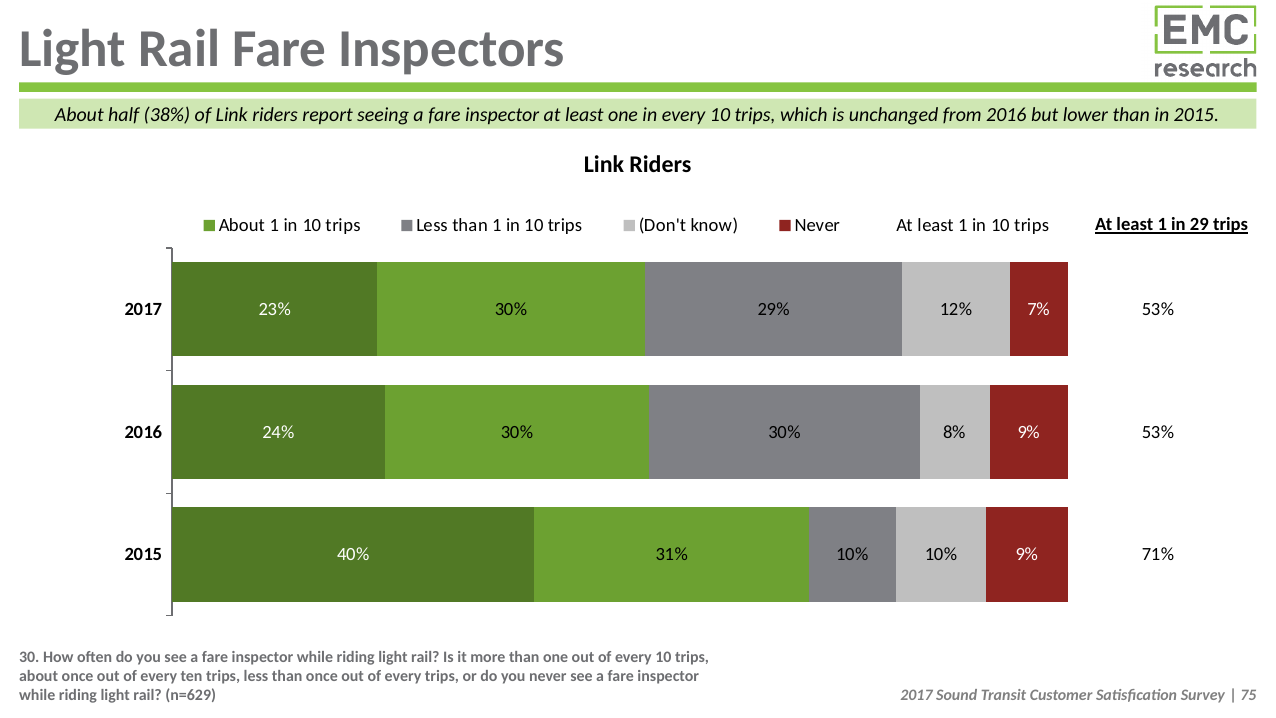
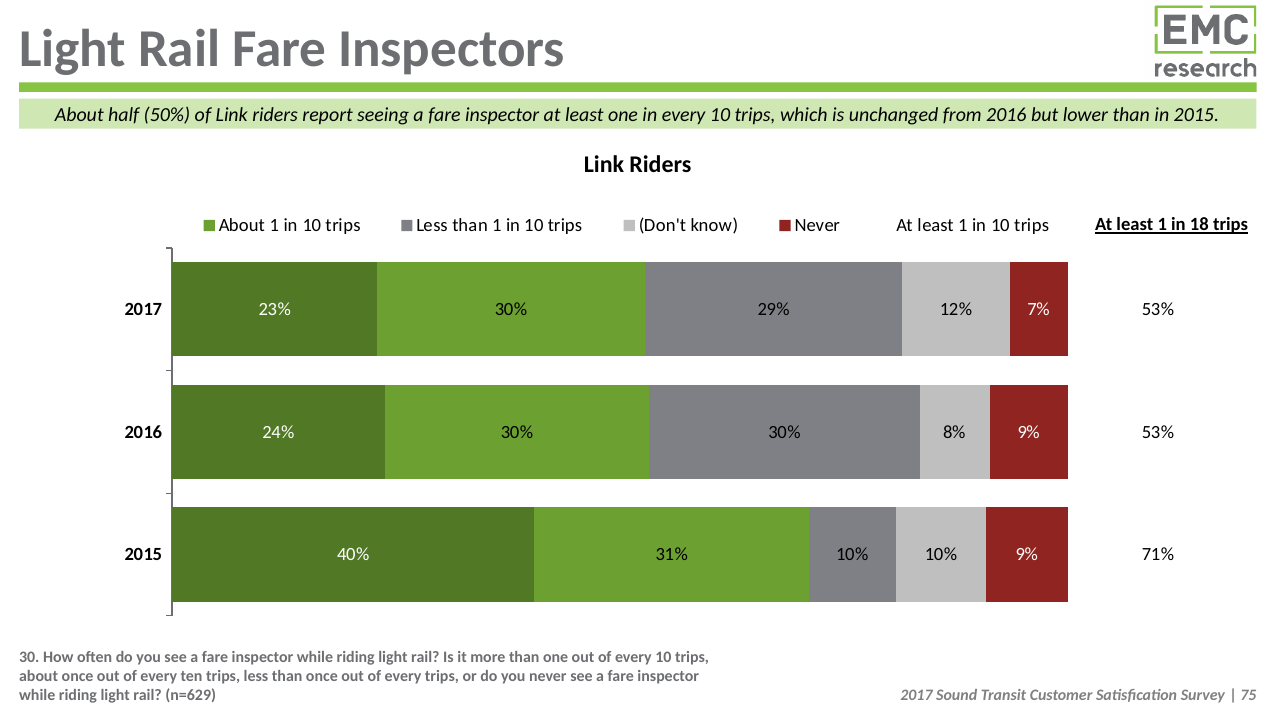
38%: 38% -> 50% (167, 115)
29: 29 -> 18 (1199, 225)
